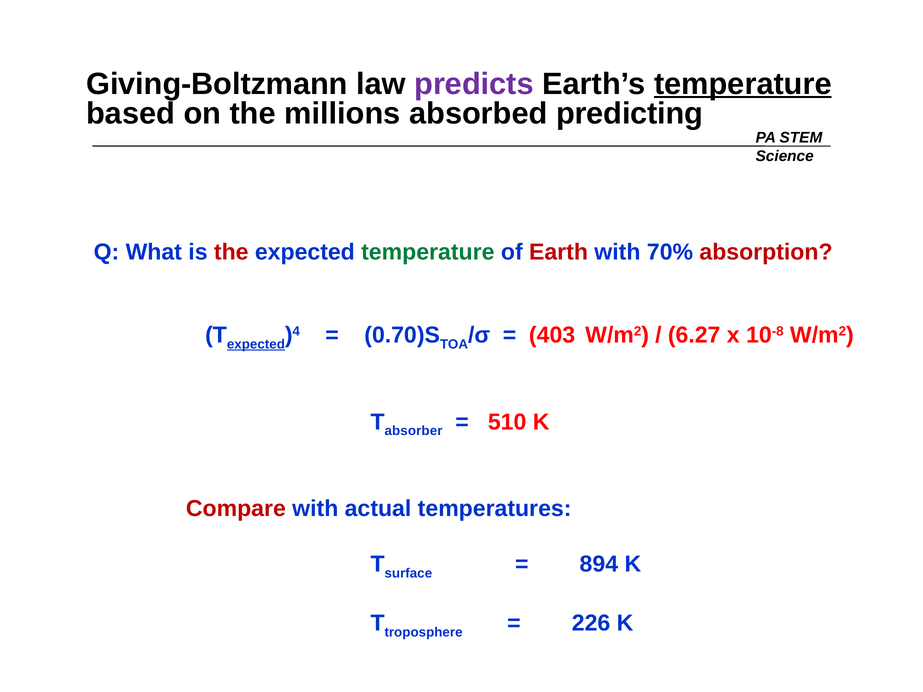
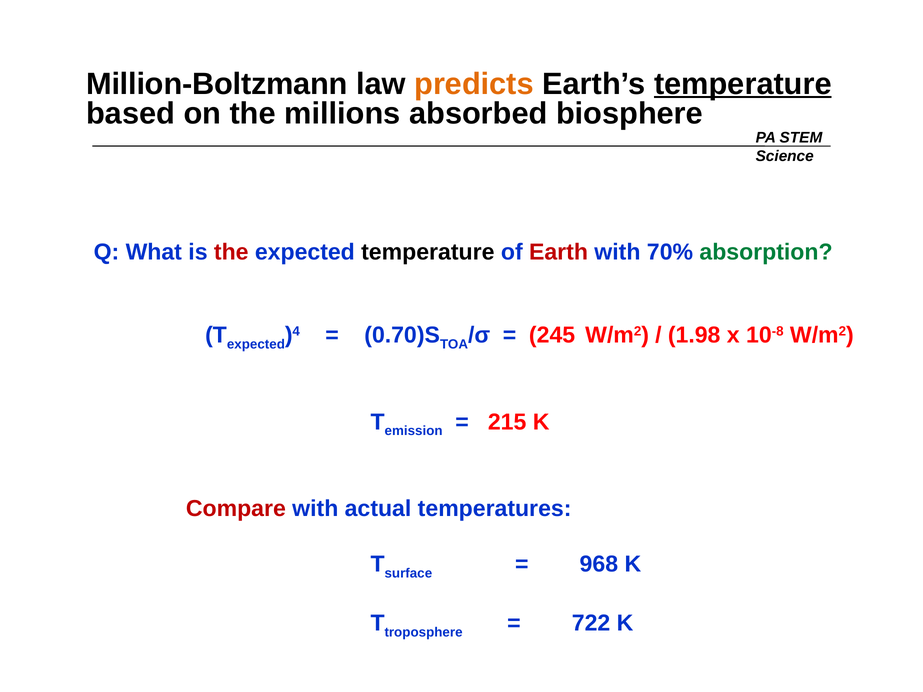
Giving-Boltzmann: Giving-Boltzmann -> Million-Boltzmann (217, 84)
predicts colour: purple -> orange (474, 84)
predicting: predicting -> biosphere (630, 113)
temperature colour: green -> black (428, 252)
absorption colour: red -> green (766, 252)
expected underline: present -> none (256, 344)
403: 403 -> 245 (552, 335)
6.27: 6.27 -> 1.98 (694, 335)
absorber: absorber -> emission (414, 431)
510: 510 -> 215 (507, 422)
894: 894 -> 968 (599, 564)
226: 226 -> 722 (591, 624)
